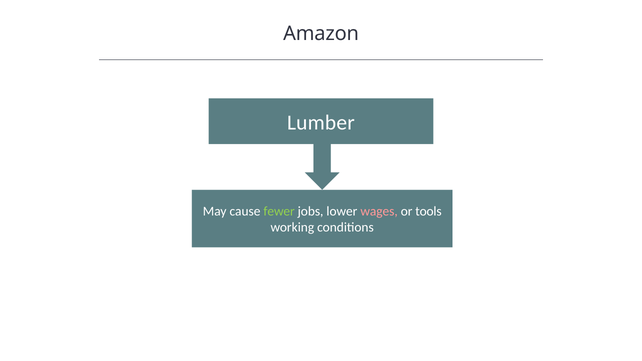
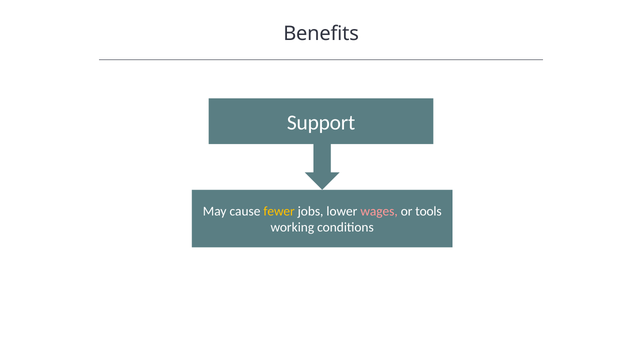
Amazon: Amazon -> Benefits (321, 34)
Lumber: Lumber -> Support (321, 123)
fewer colour: light green -> yellow (279, 212)
